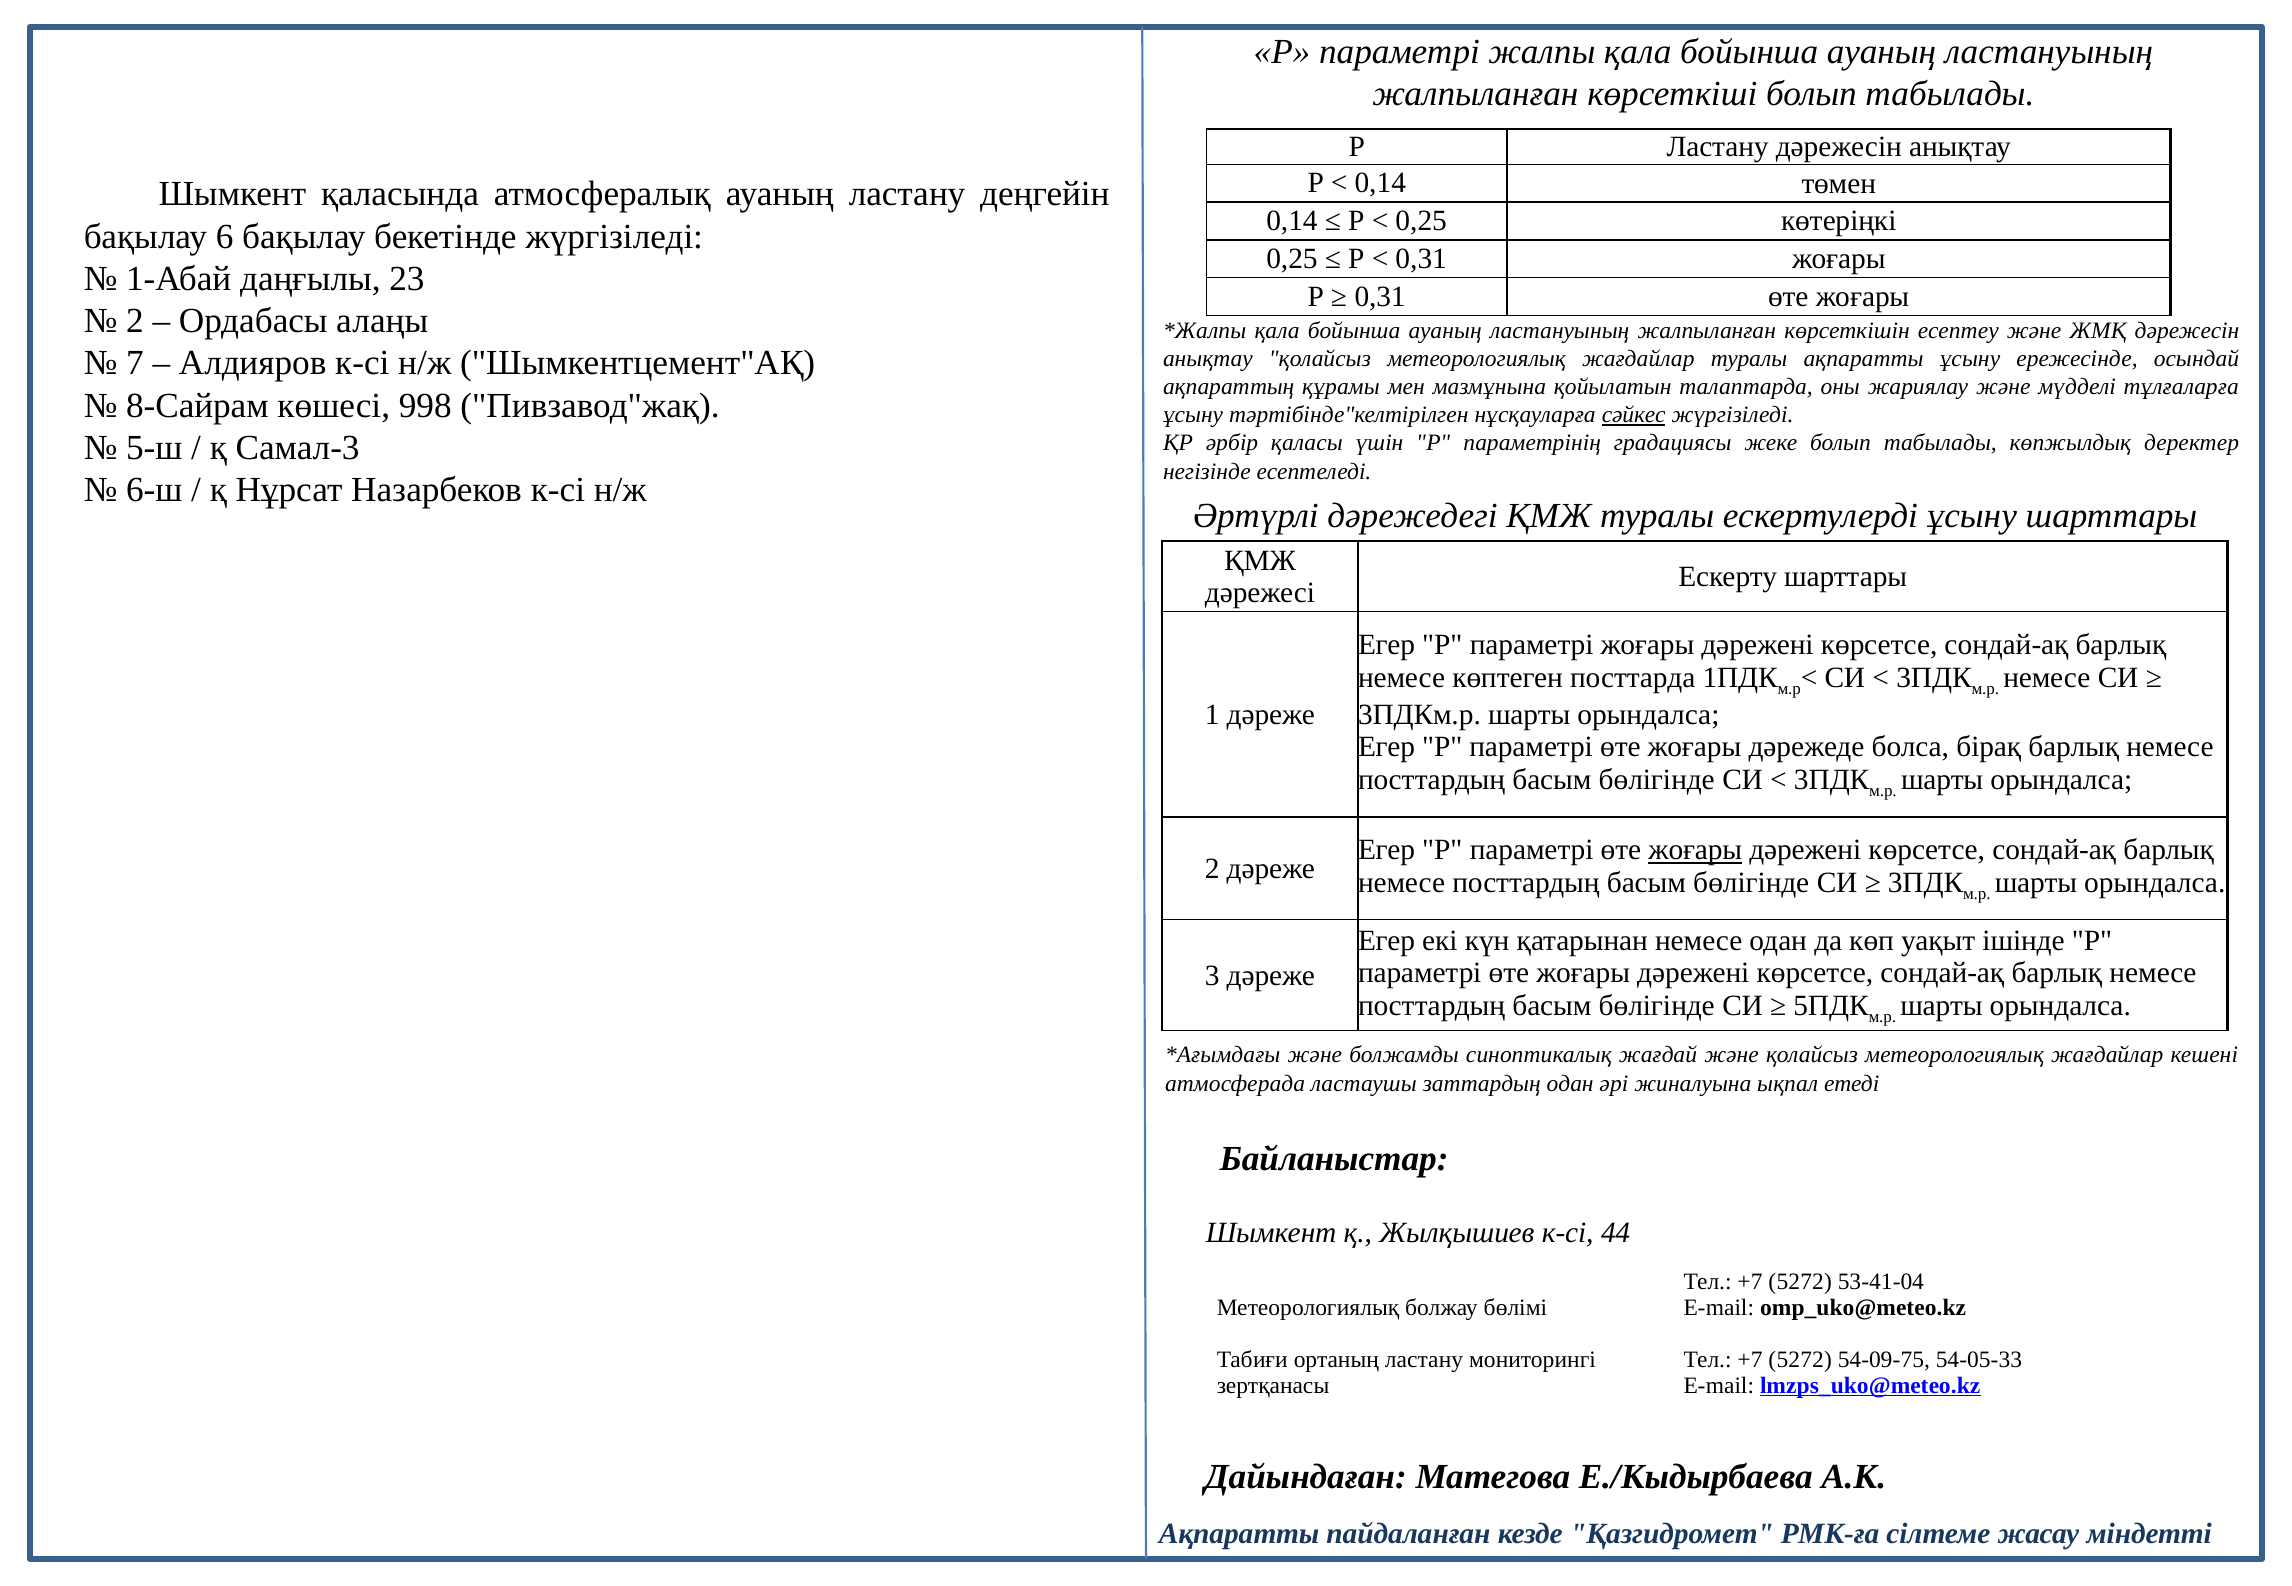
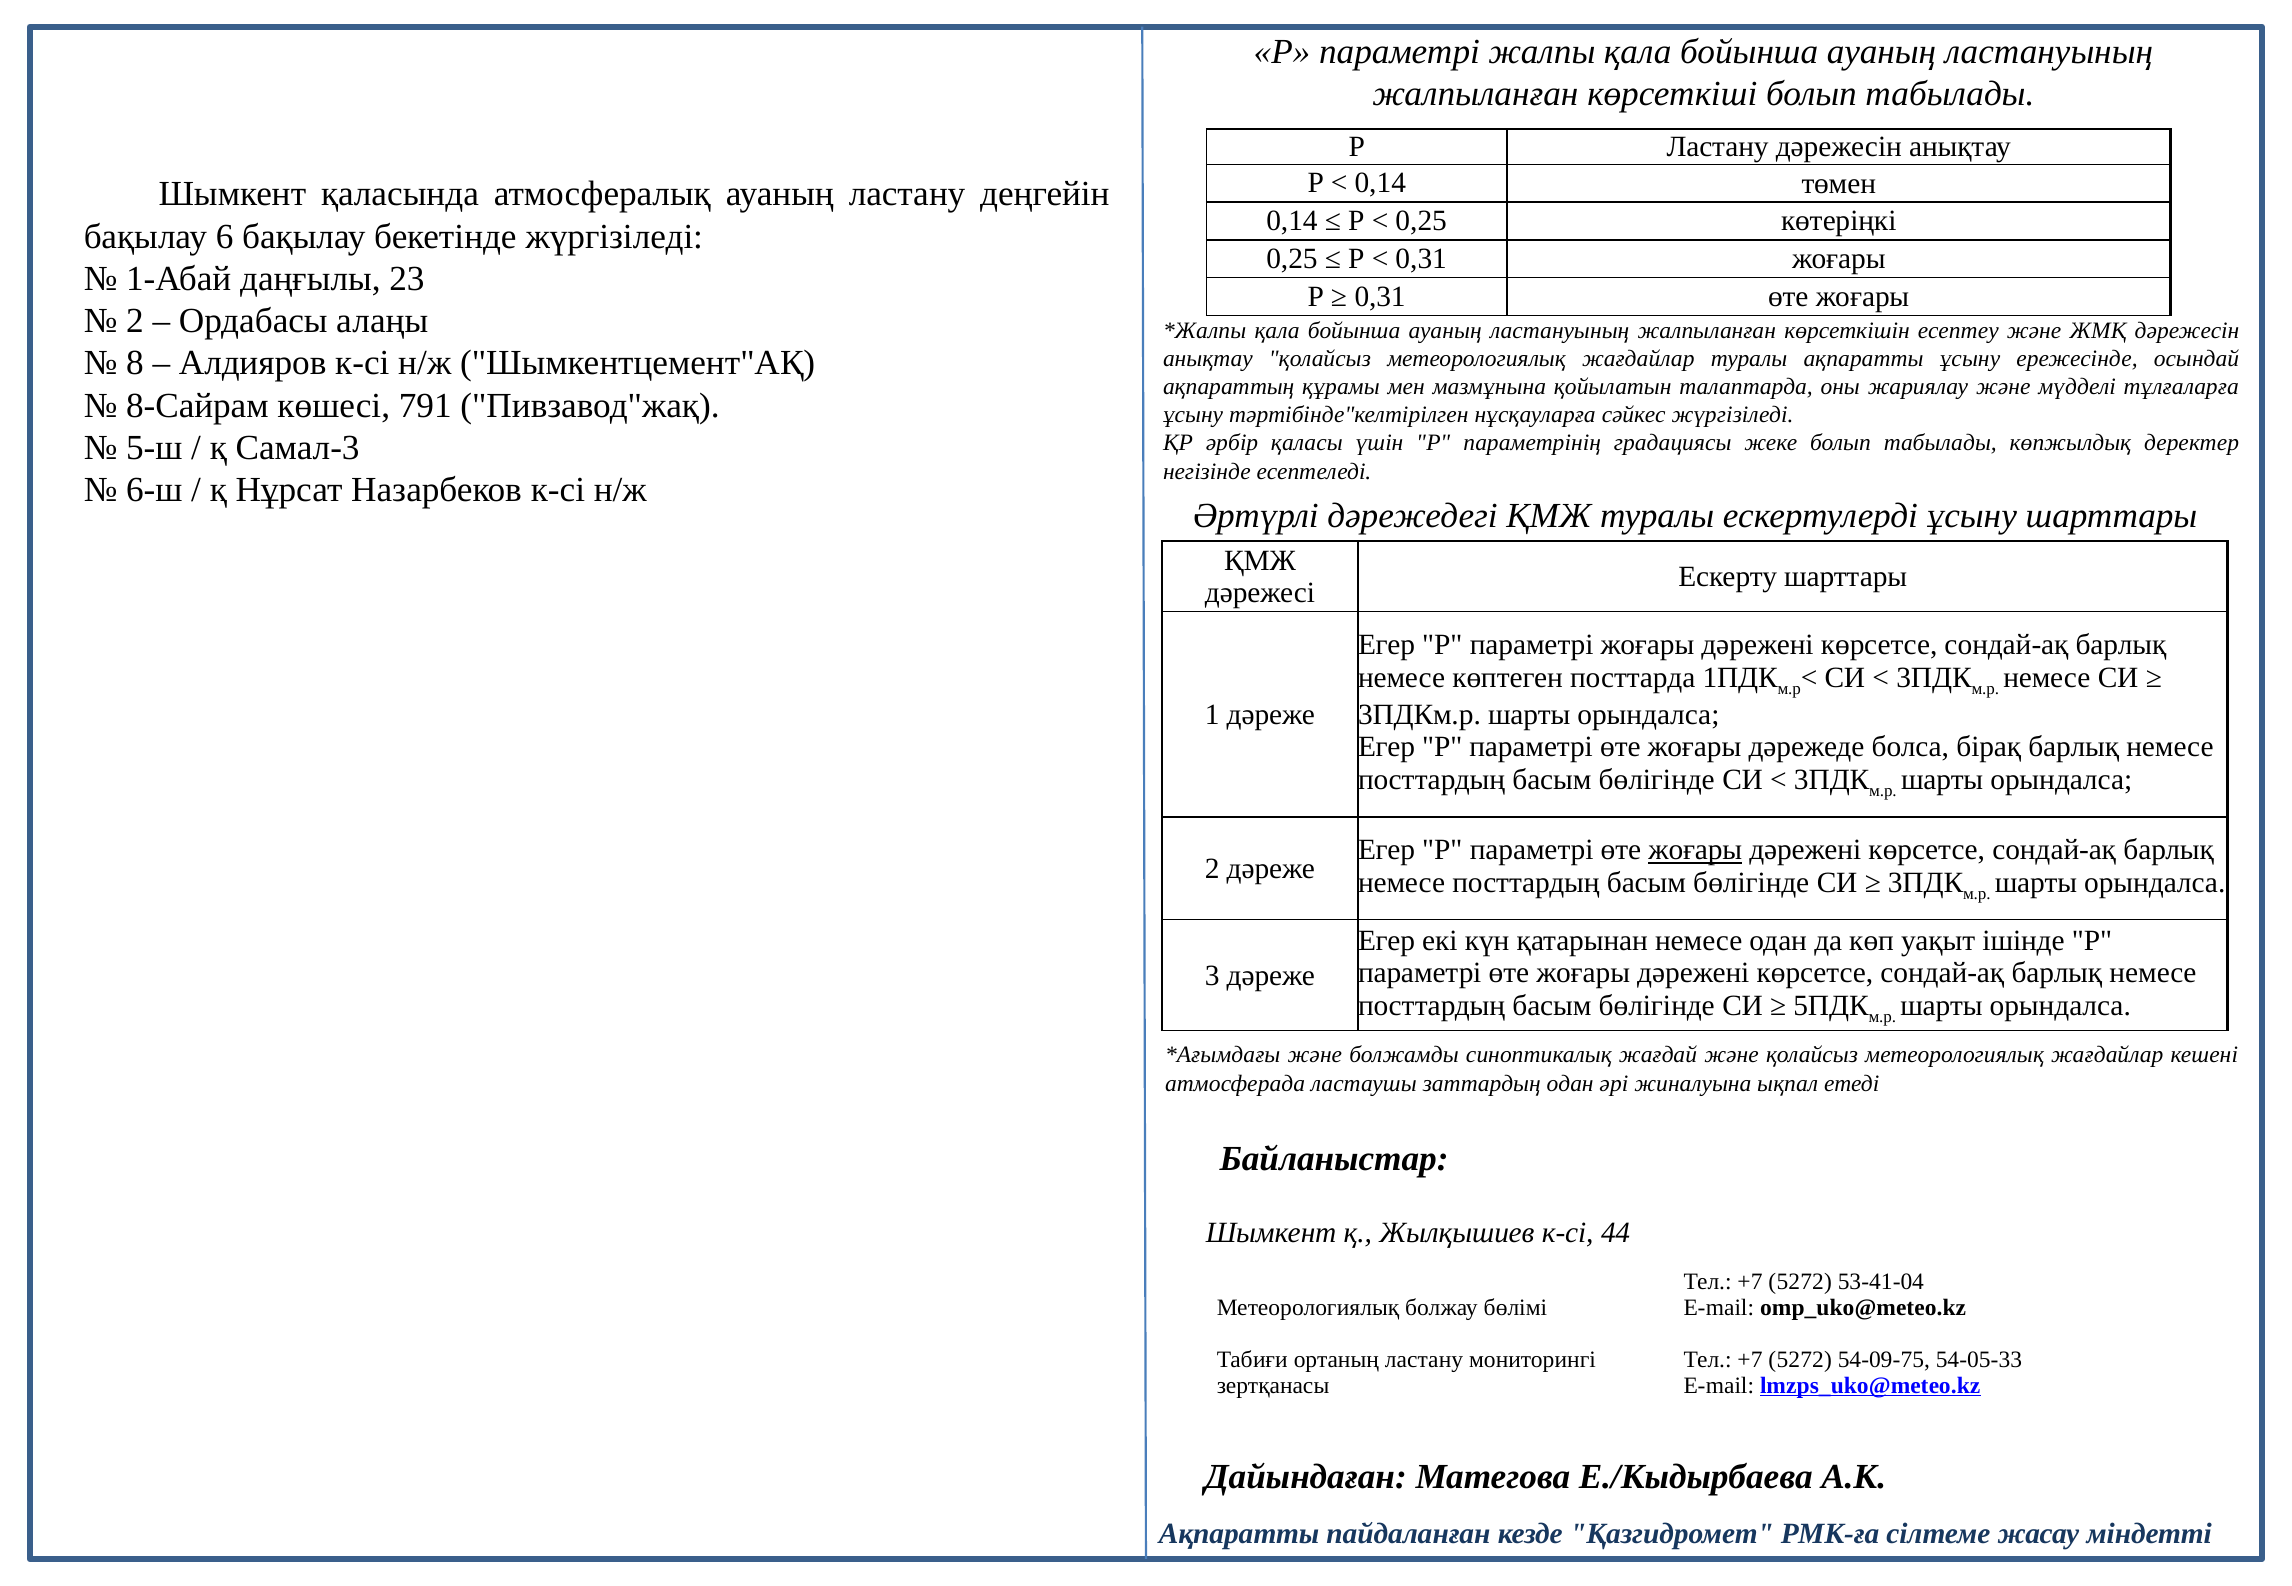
7: 7 -> 8 (135, 363)
998: 998 -> 791 (425, 406)
сәйкес underline: present -> none (1634, 415)
